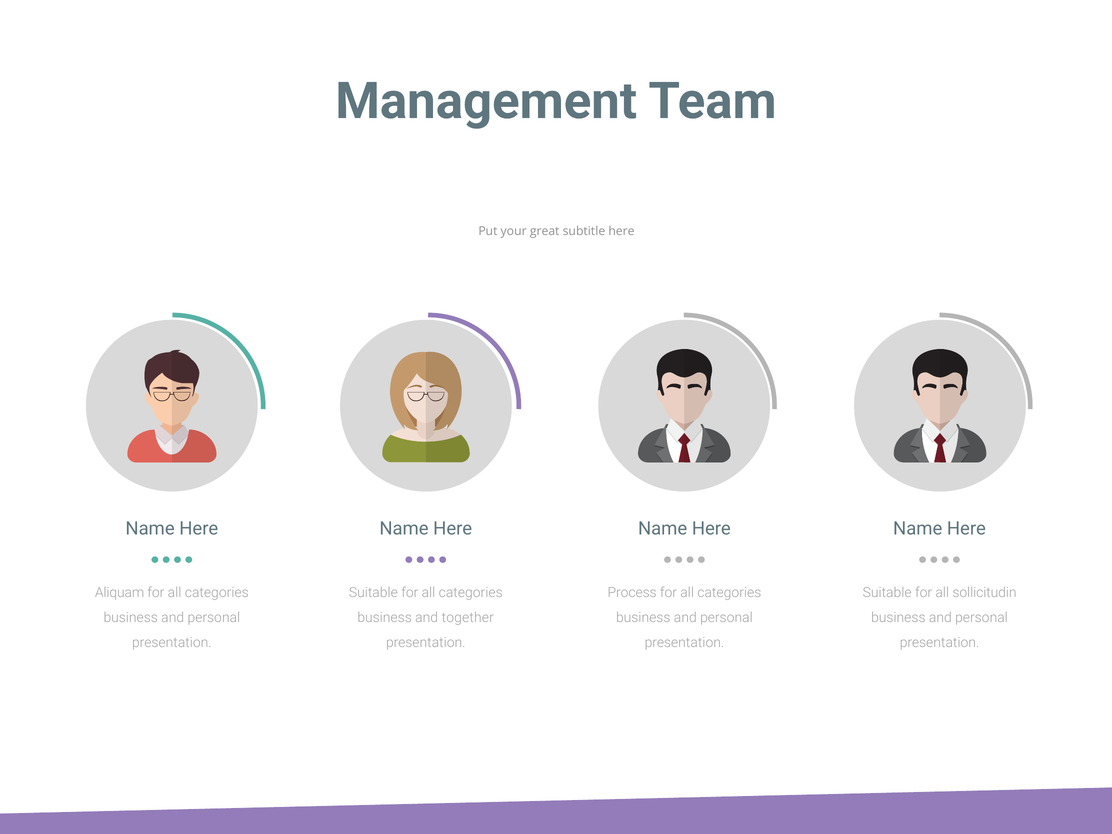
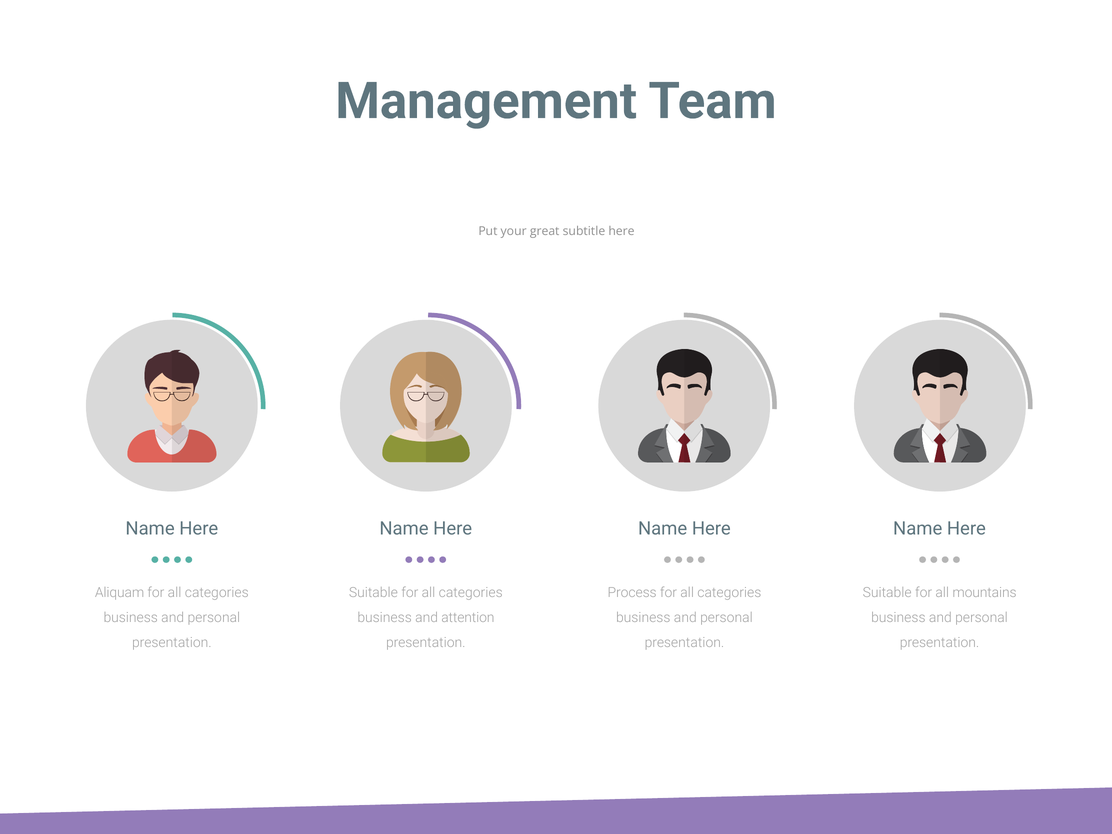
sollicitudin: sollicitudin -> mountains (985, 593)
together: together -> attention (468, 618)
